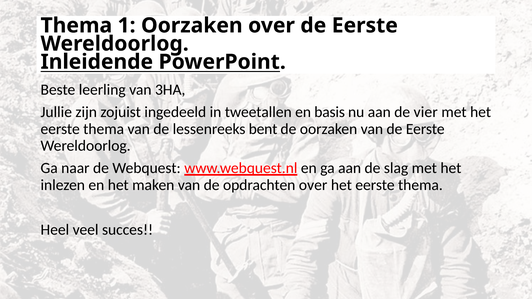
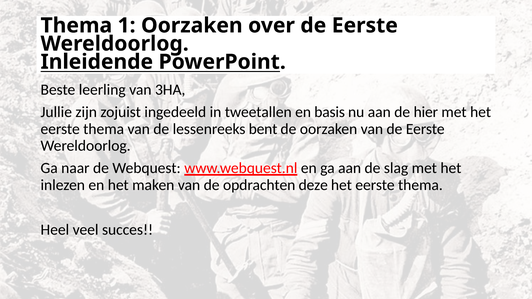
vier: vier -> hier (426, 112)
opdrachten over: over -> deze (313, 185)
